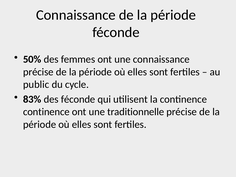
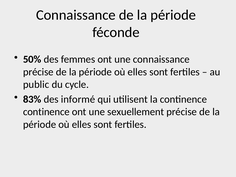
des féconde: féconde -> informé (78, 99)
traditionnelle: traditionnelle -> sexuellement (136, 112)
